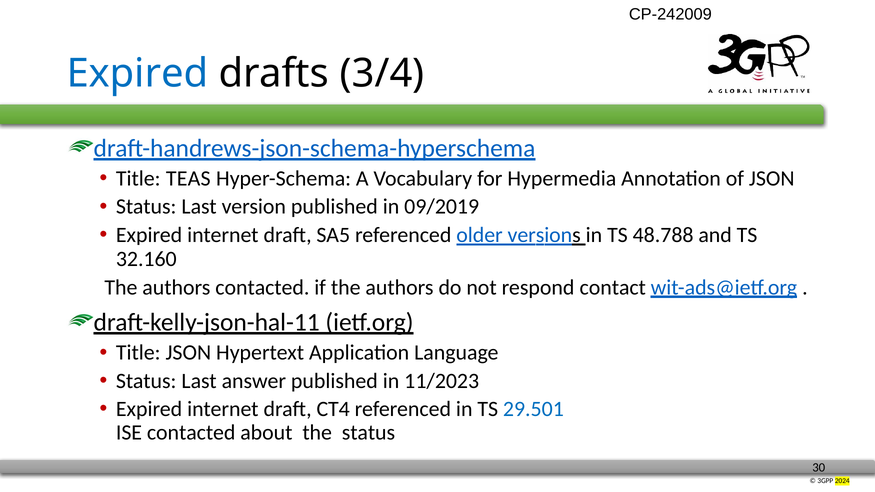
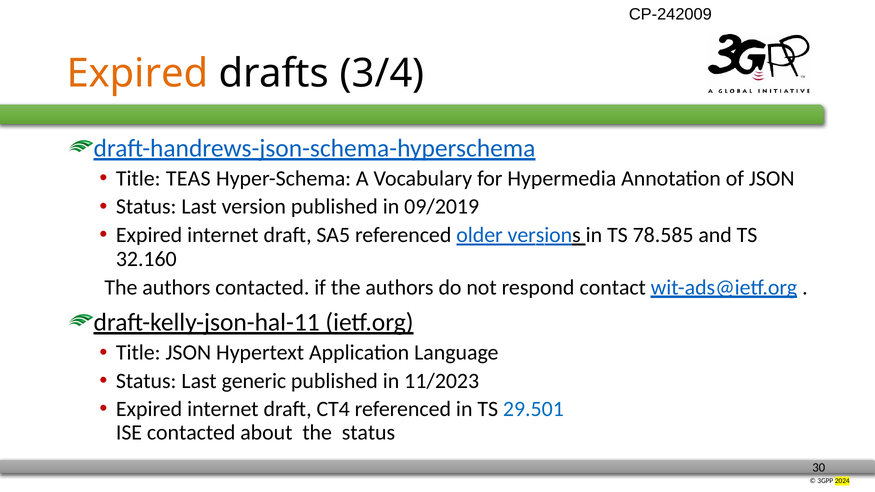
Expired colour: blue -> orange (138, 74)
48.788: 48.788 -> 78.585 (663, 235)
answer: answer -> generic (254, 381)
